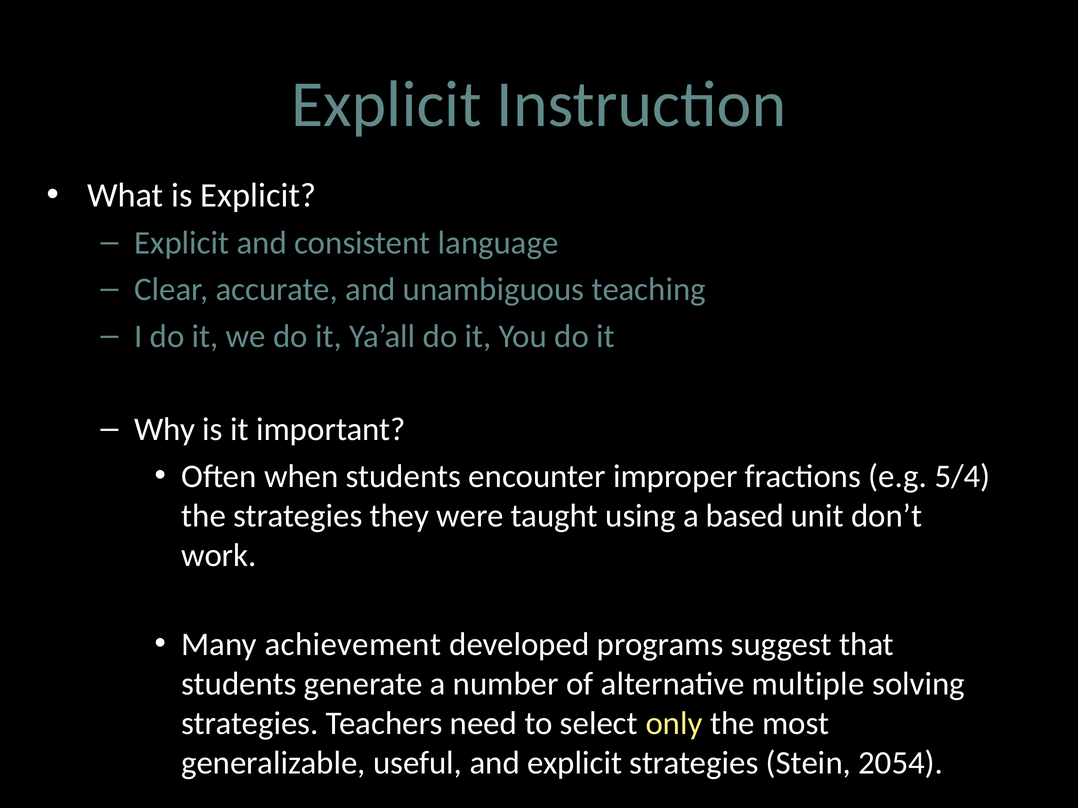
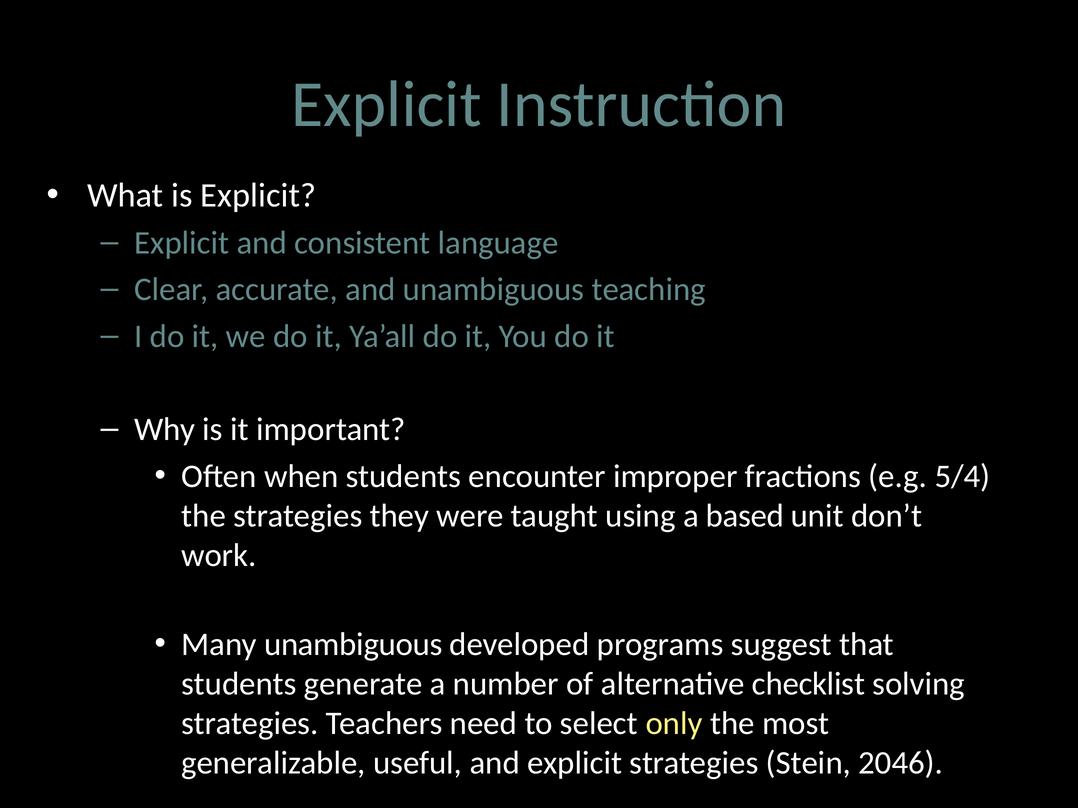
Many achievement: achievement -> unambiguous (353, 645)
multiple: multiple -> checklist (808, 684)
2054: 2054 -> 2046 (901, 763)
